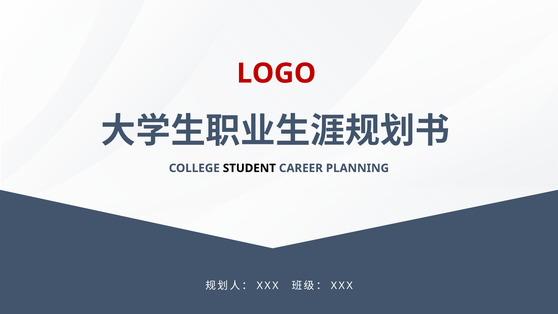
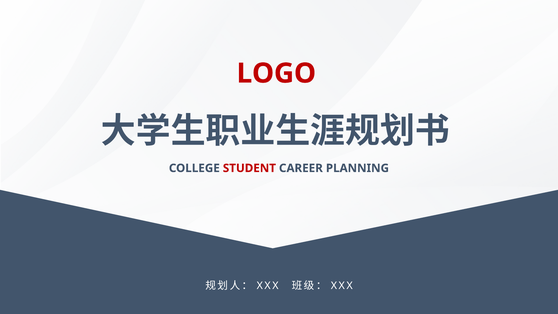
STUDENT colour: black -> red (249, 168)
